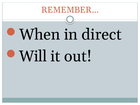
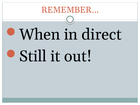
Will: Will -> Still (33, 56)
